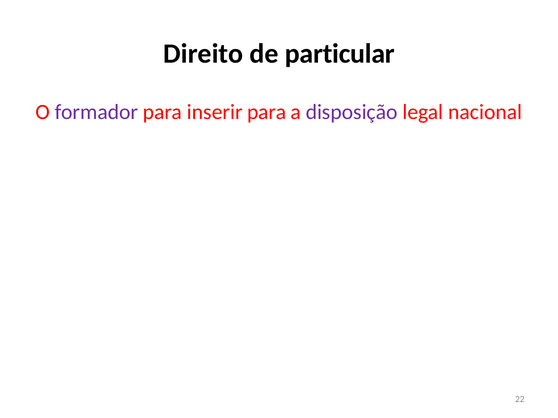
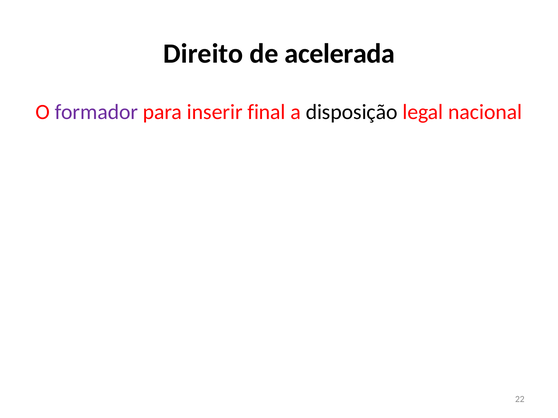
particular: particular -> acelerada (340, 54)
inserir para: para -> final (267, 112)
disposição colour: purple -> black (352, 112)
